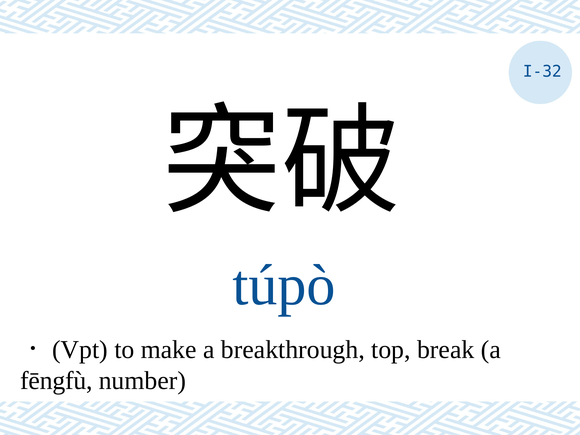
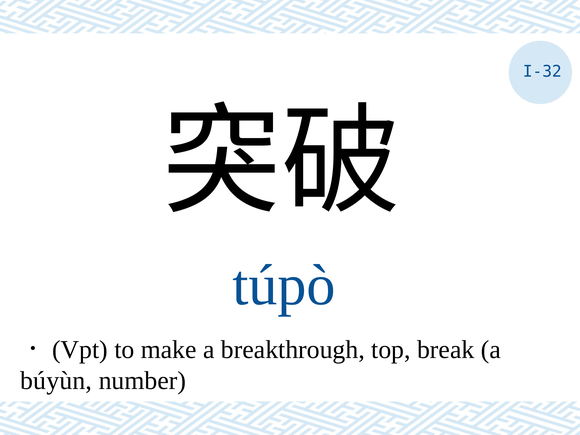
fēngfù: fēngfù -> búyùn (56, 381)
